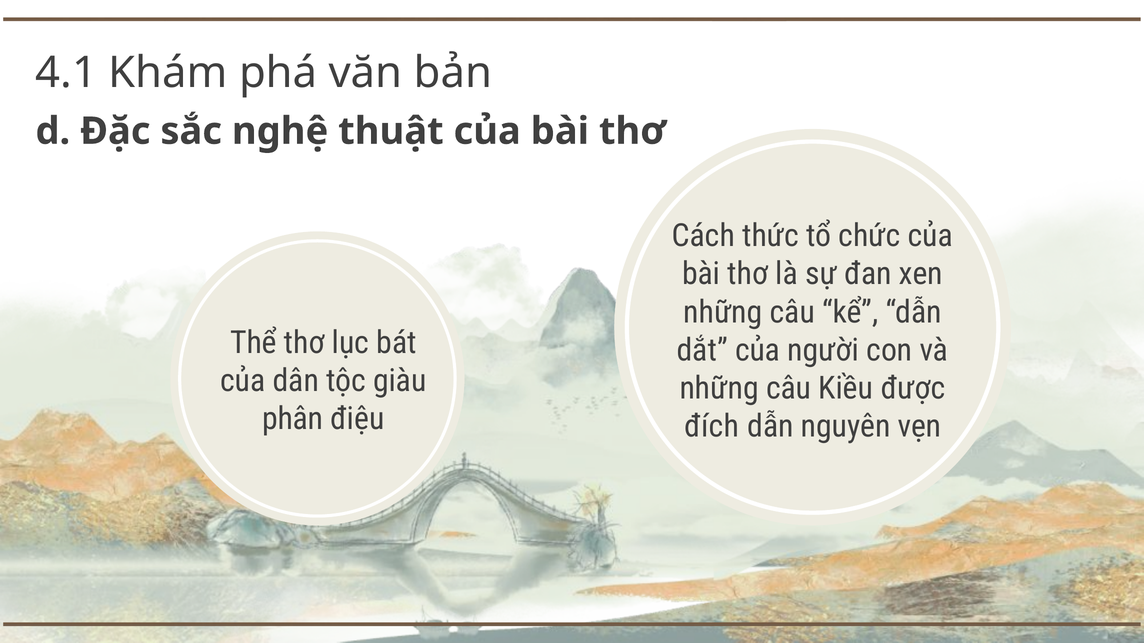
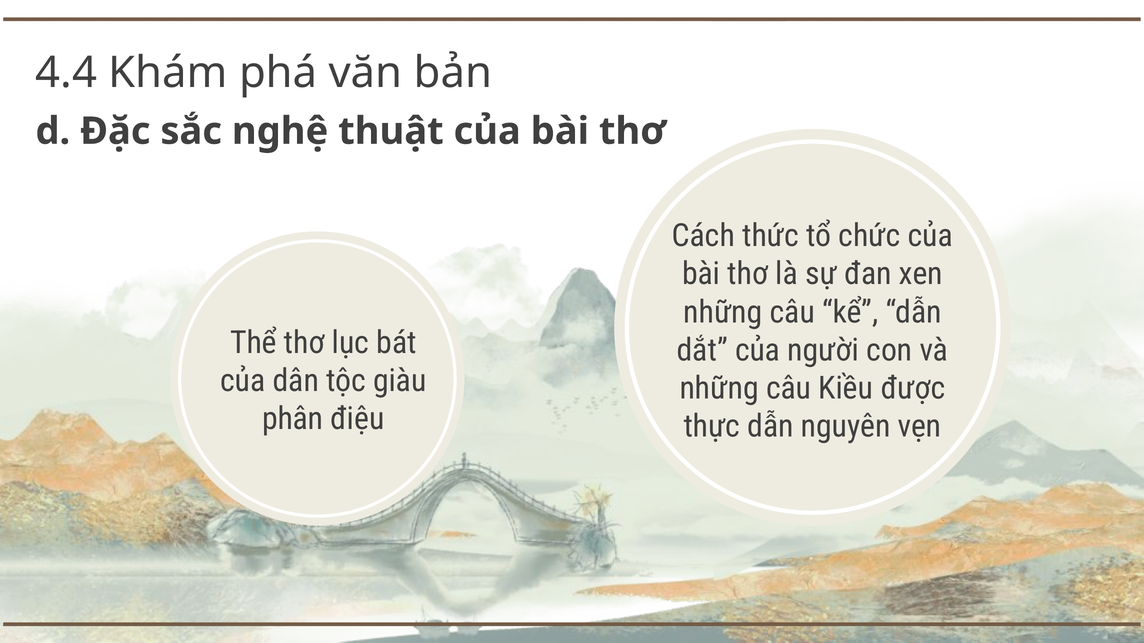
4.1: 4.1 -> 4.4 (66, 73)
đích: đích -> thực (712, 427)
